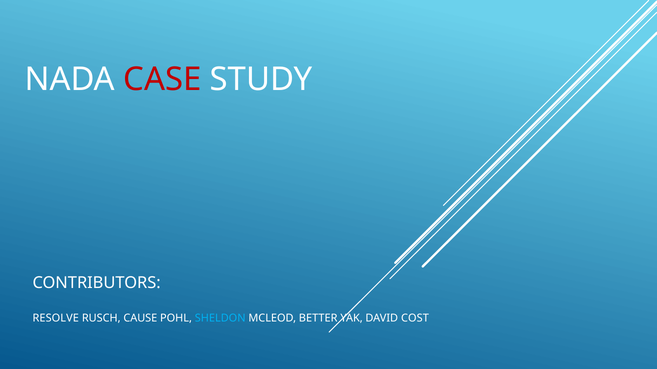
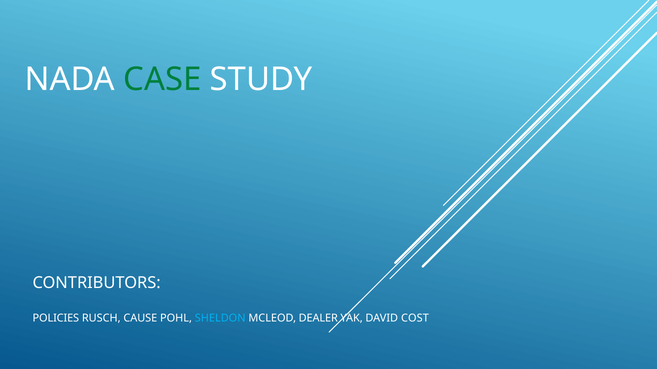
CASE colour: red -> green (162, 80)
RESOLVE: RESOLVE -> POLICIES (56, 319)
BETTER: BETTER -> DEALER (318, 319)
